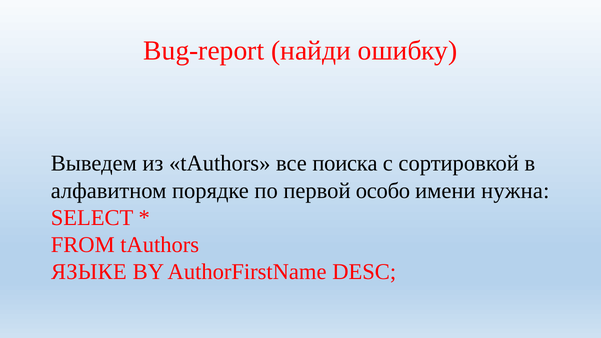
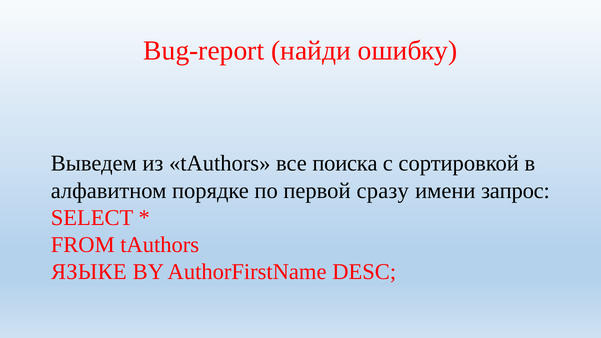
особо: особо -> сразу (383, 191)
нужна: нужна -> запрос (515, 191)
